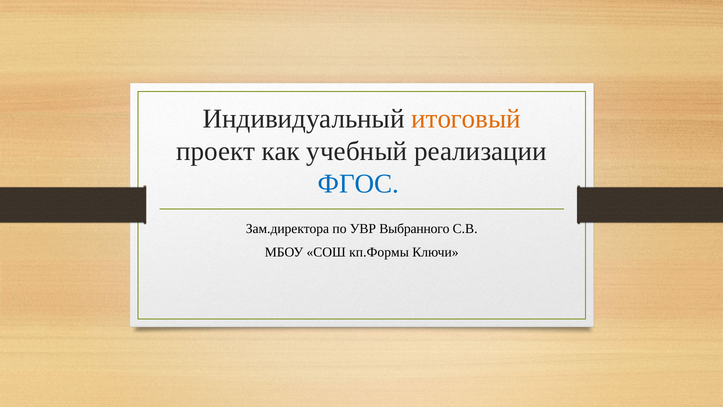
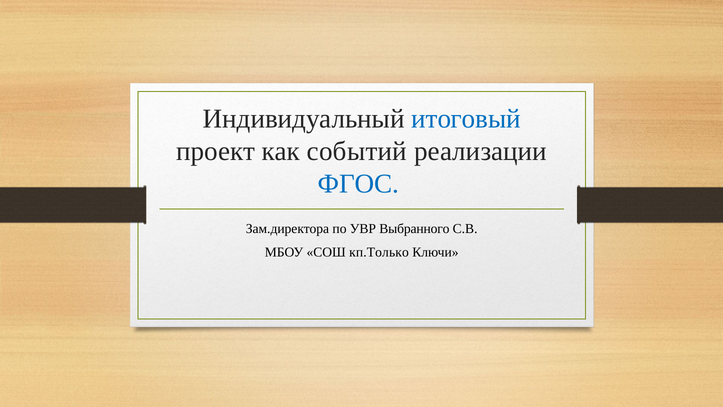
итоговый colour: orange -> blue (466, 119)
учебный: учебный -> событий (357, 151)
кп.Формы: кп.Формы -> кп.Только (379, 252)
